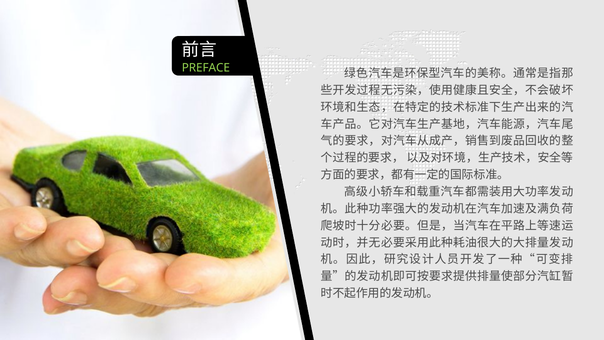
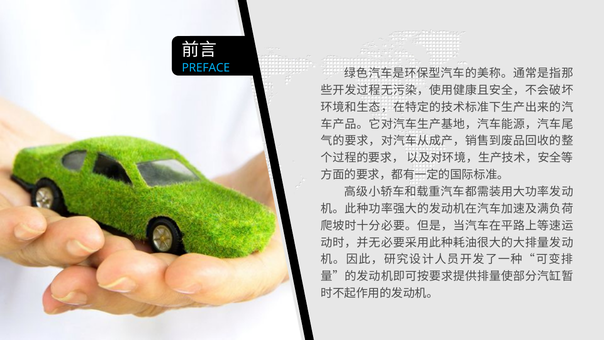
PREFACE colour: light green -> light blue (206, 68)
